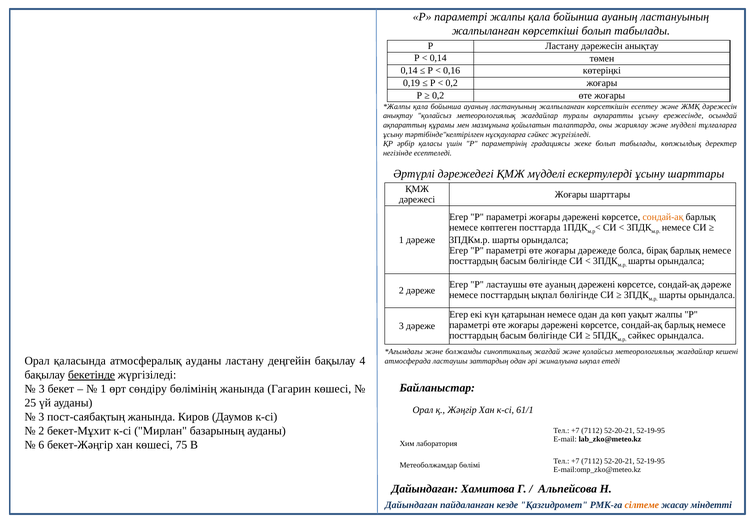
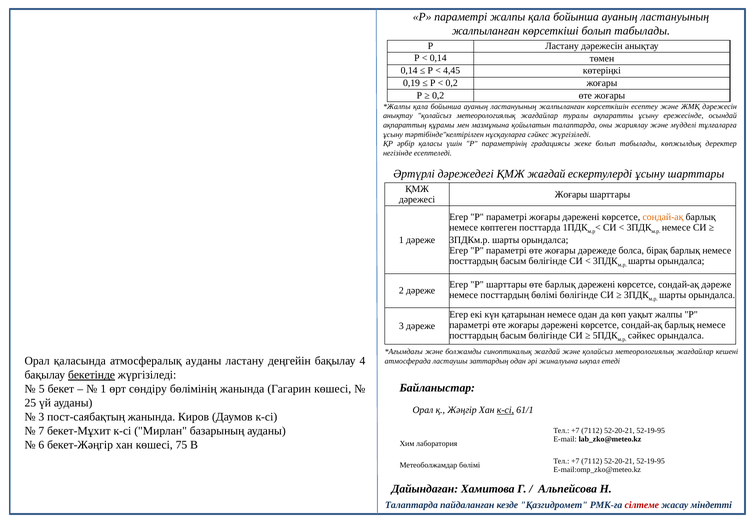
0,16: 0,16 -> 4,45 (452, 71)
ҚМЖ мүдделі: мүдделі -> жағдай (546, 174)
Р ластаушы: ластаушы -> шарттары (507, 284)
өте ауаның: ауаның -> барлық (560, 284)
посттардың ықпал: ықпал -> бөлімі (544, 295)
3: 3 -> 5 (42, 389)
к-сі underline: none -> present (505, 410)
2: 2 -> 7 (41, 431)
Дайындаған: Дайындаған -> Талаптарда (411, 505)
сілтеме colour: orange -> red (642, 505)
